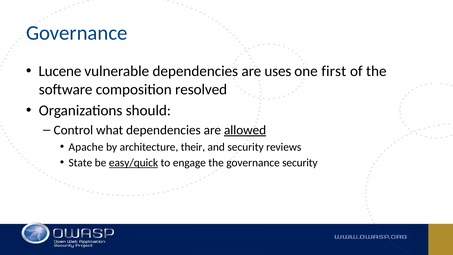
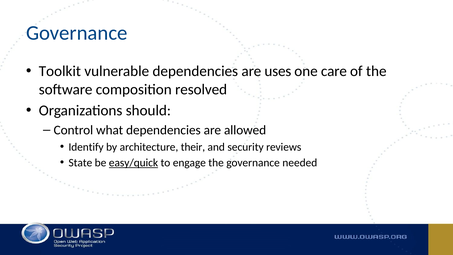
Lucene: Lucene -> Toolkit (60, 71)
first: first -> care (334, 71)
allowed underline: present -> none (245, 130)
Apache: Apache -> Identify (86, 147)
governance security: security -> needed (300, 163)
